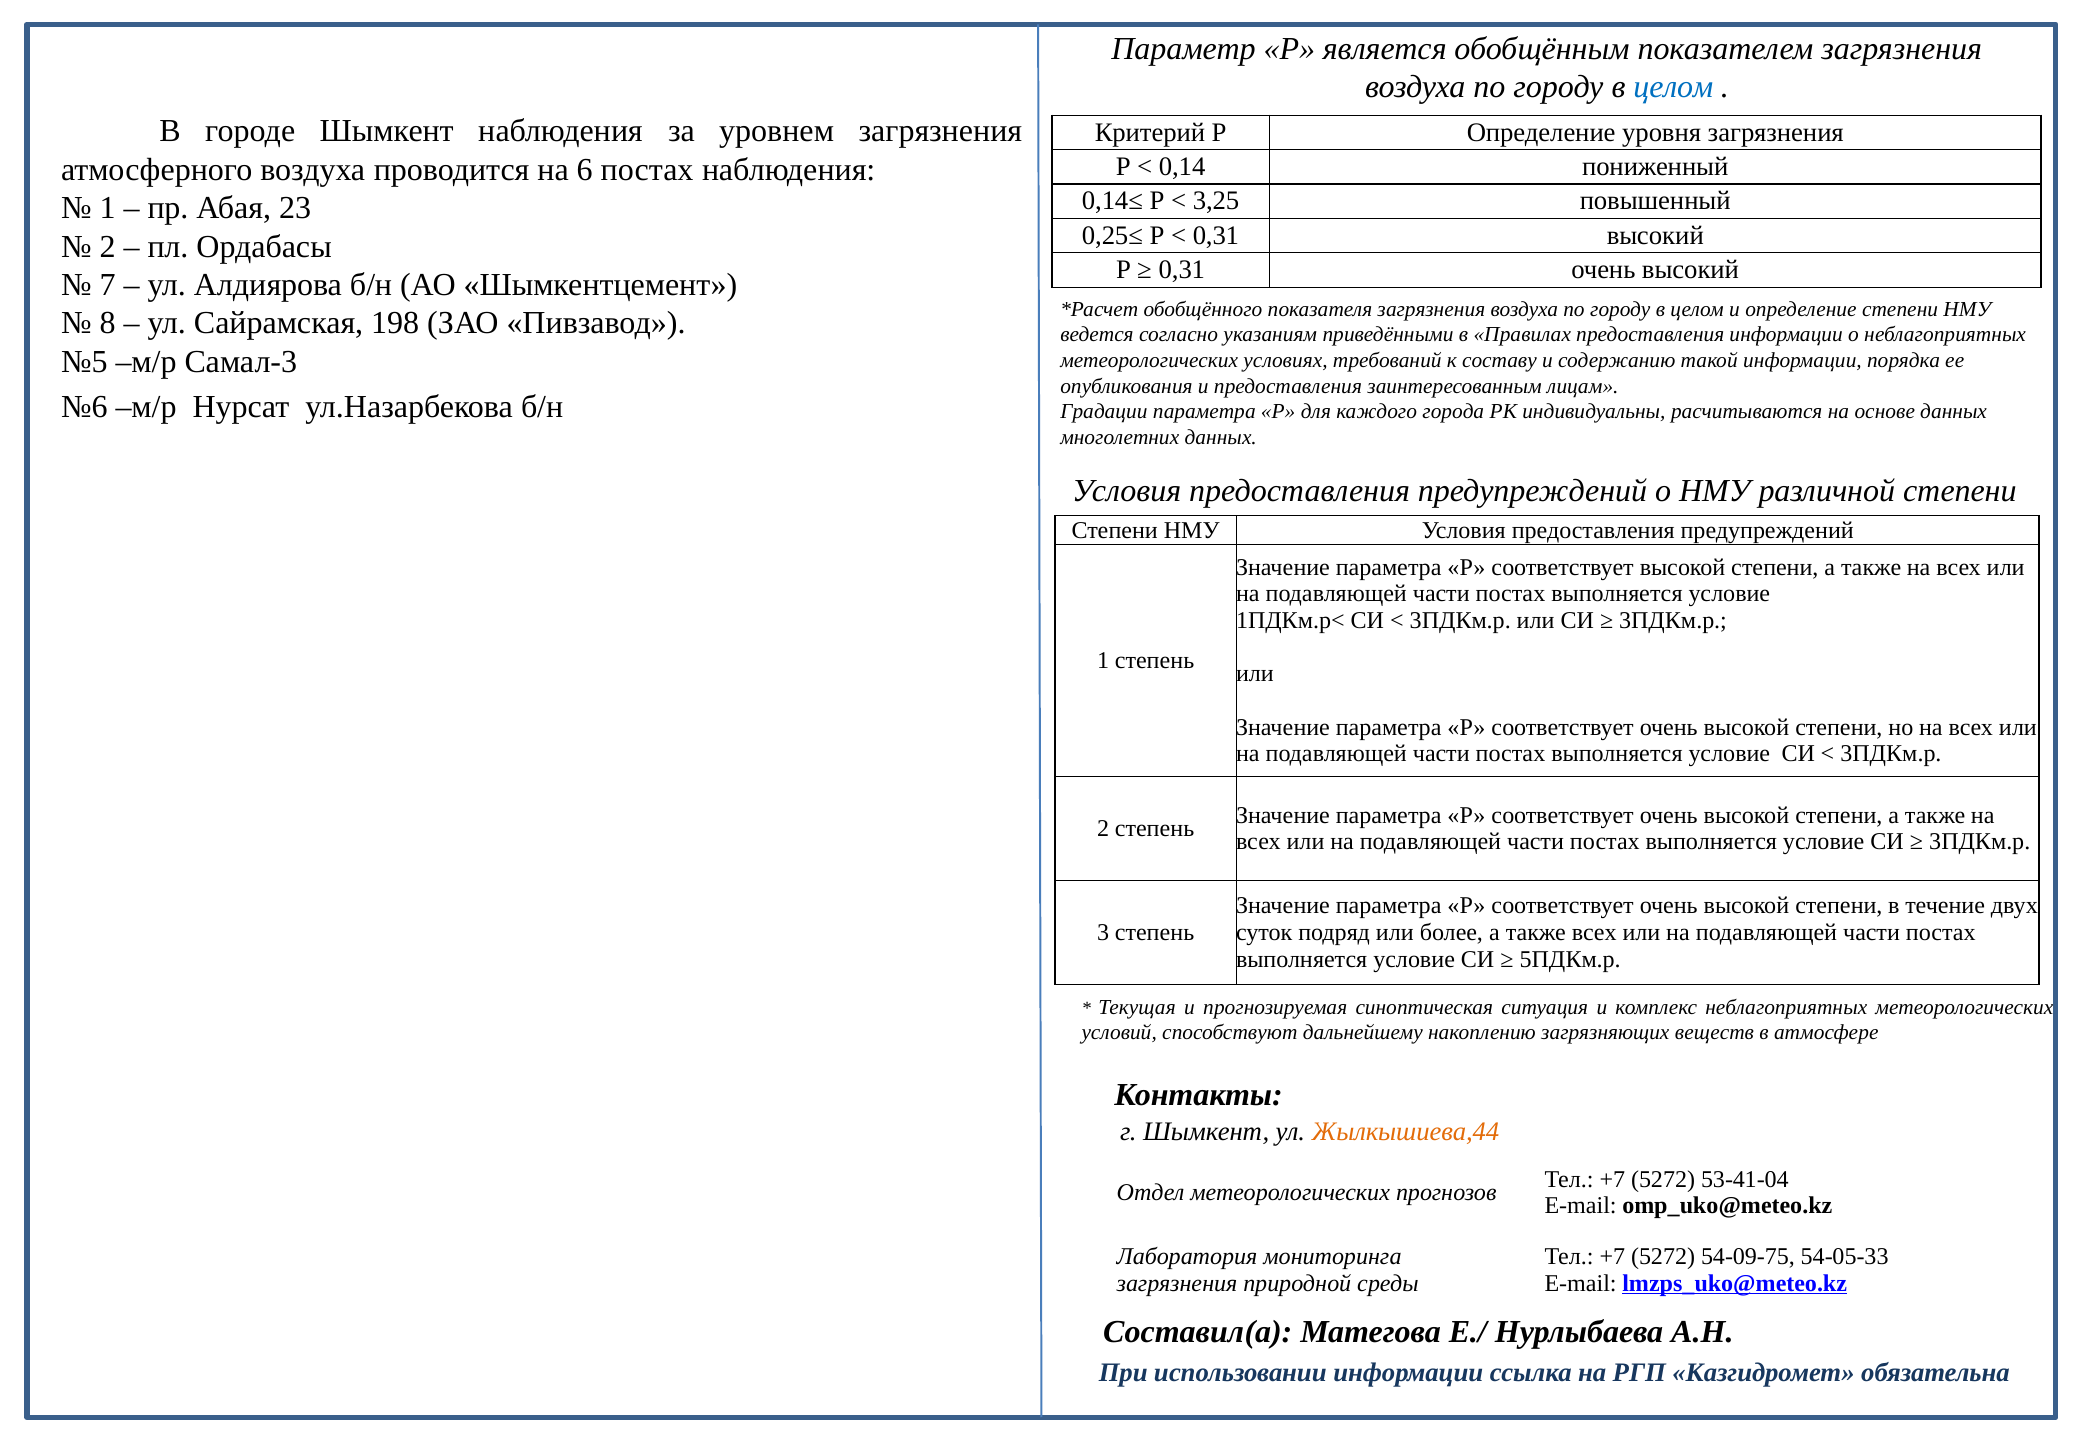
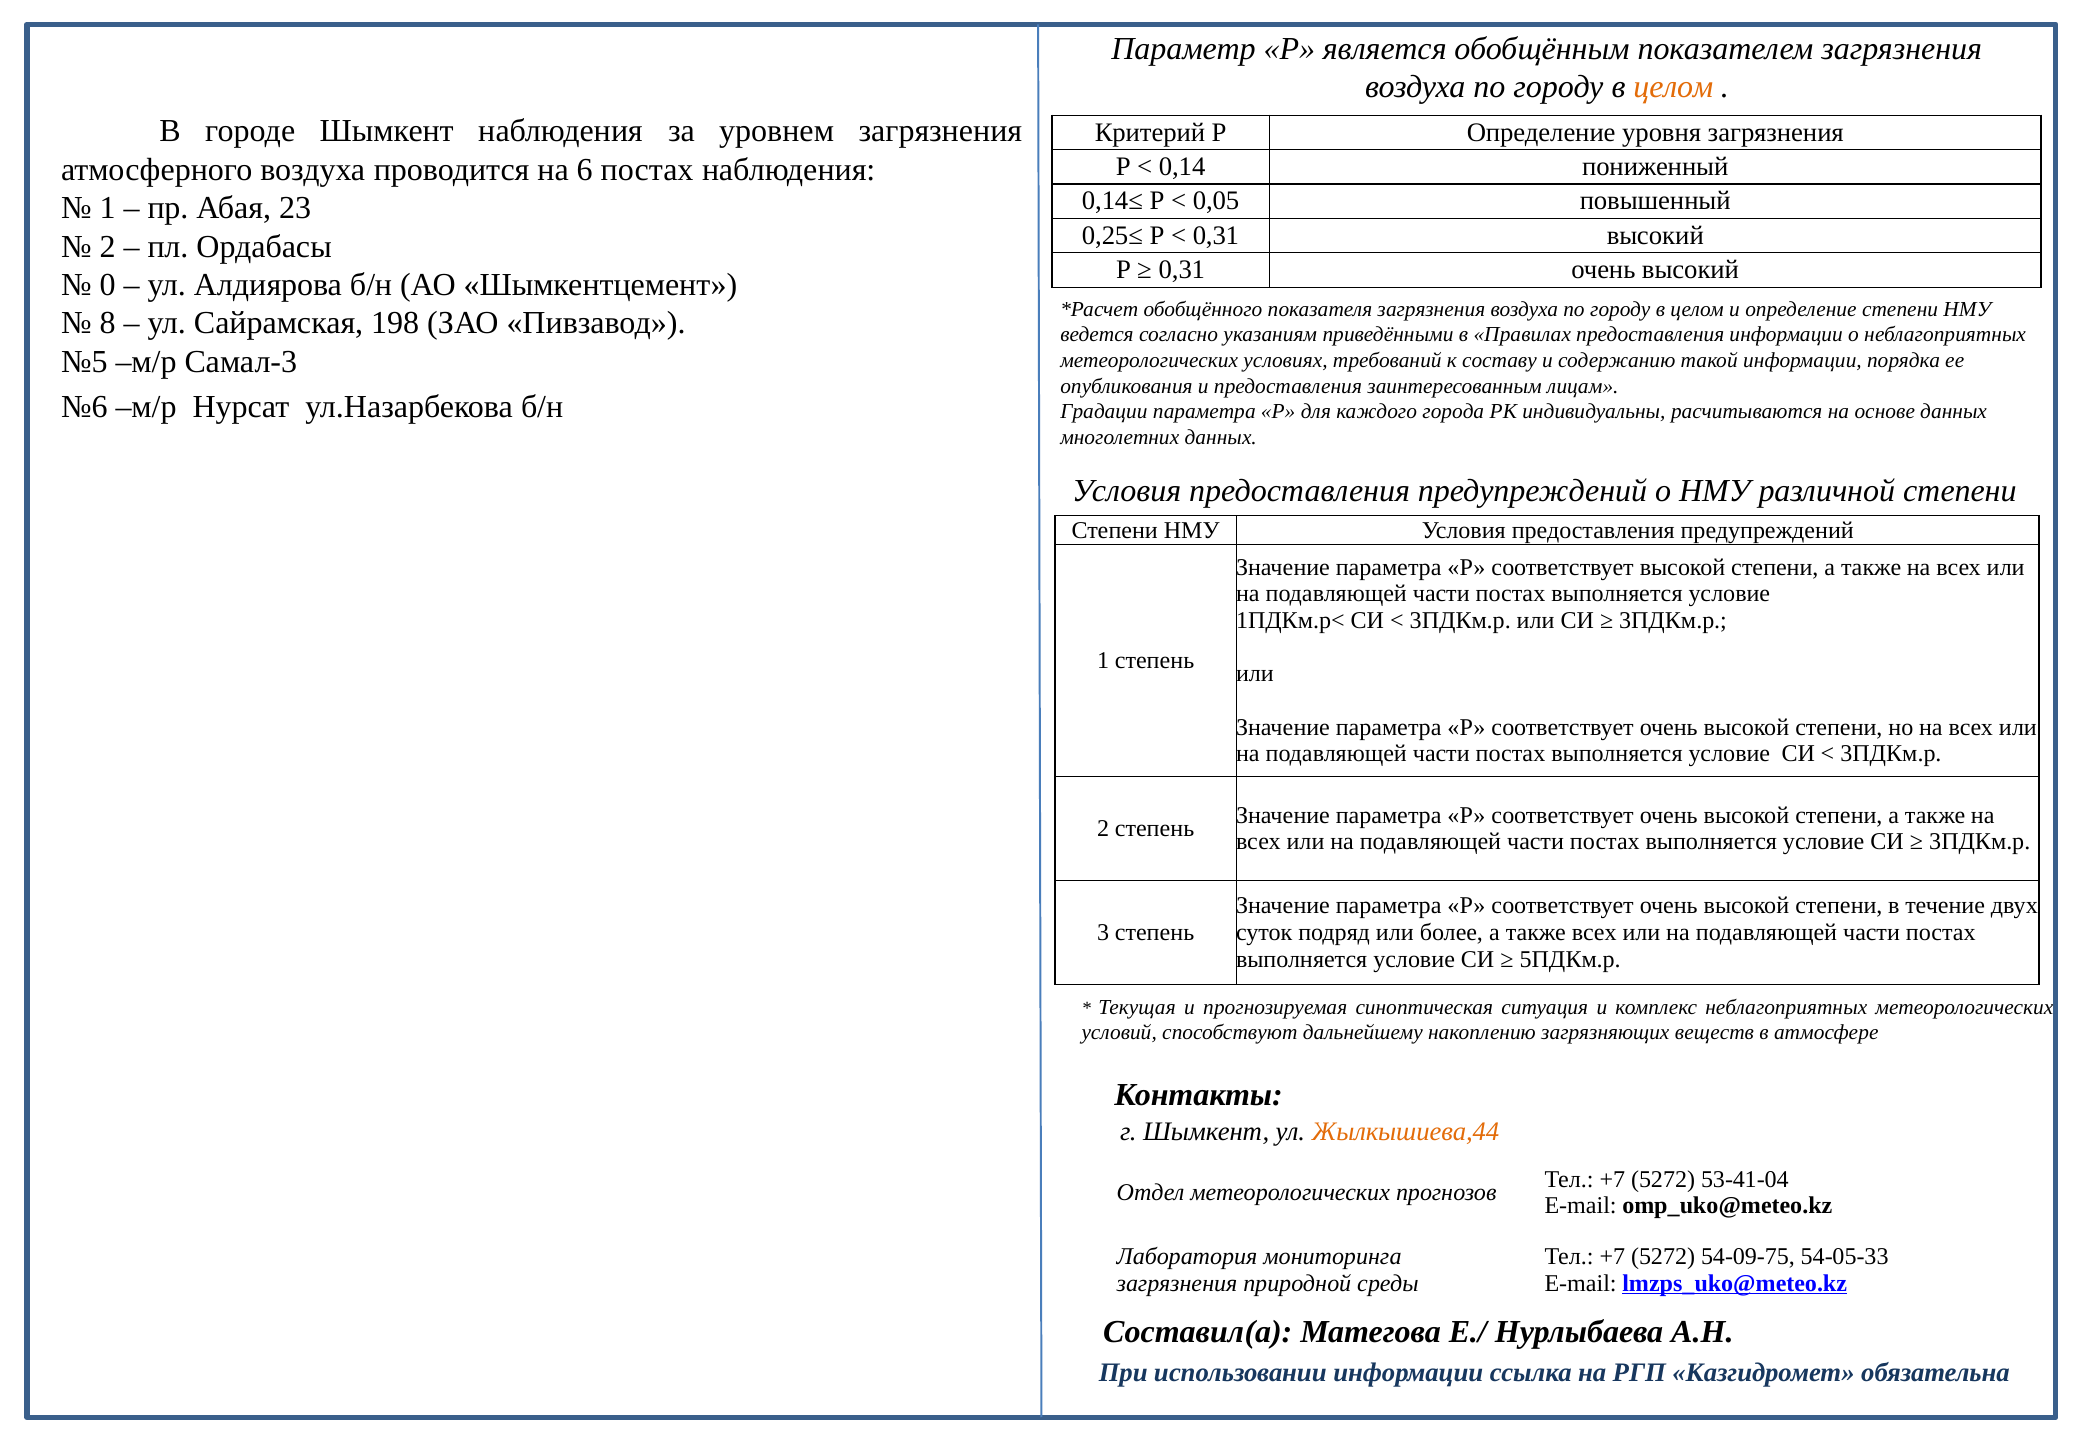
целом colour: blue -> orange (1673, 87)
3,25: 3,25 -> 0,05 (1216, 201)
7: 7 -> 0 (108, 285)
